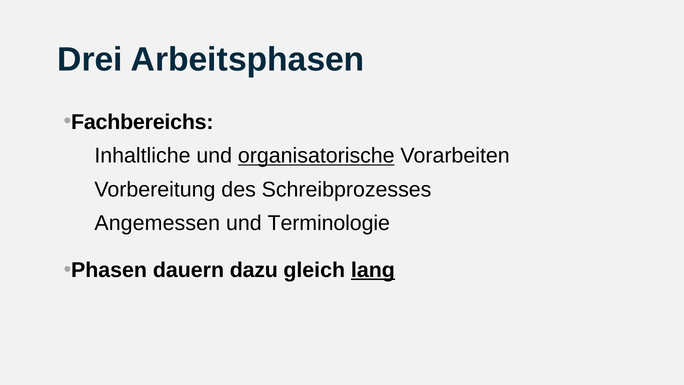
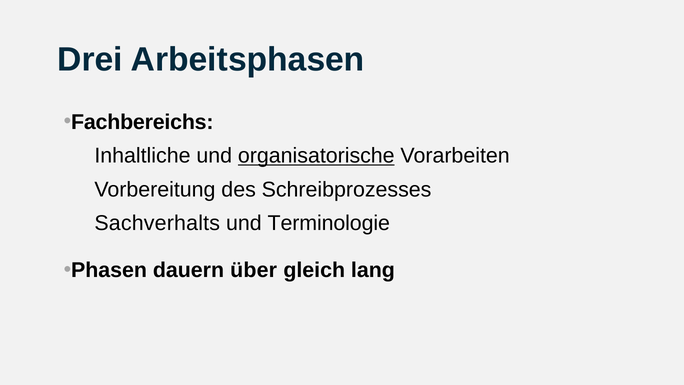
Angemessen: Angemessen -> Sachverhalts (157, 223)
dazu: dazu -> über (254, 270)
lang underline: present -> none (373, 270)
